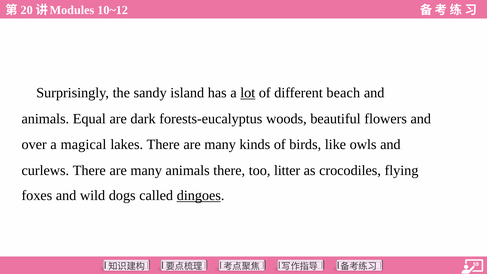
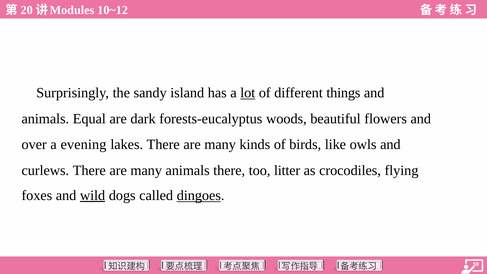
beach: beach -> things (343, 93)
magical: magical -> evening (83, 145)
wild underline: none -> present (93, 195)
